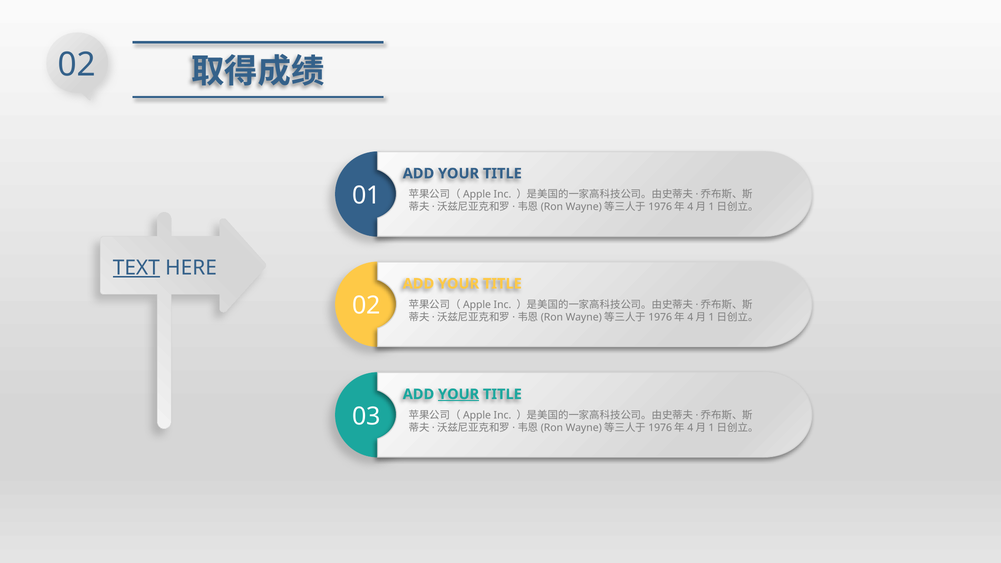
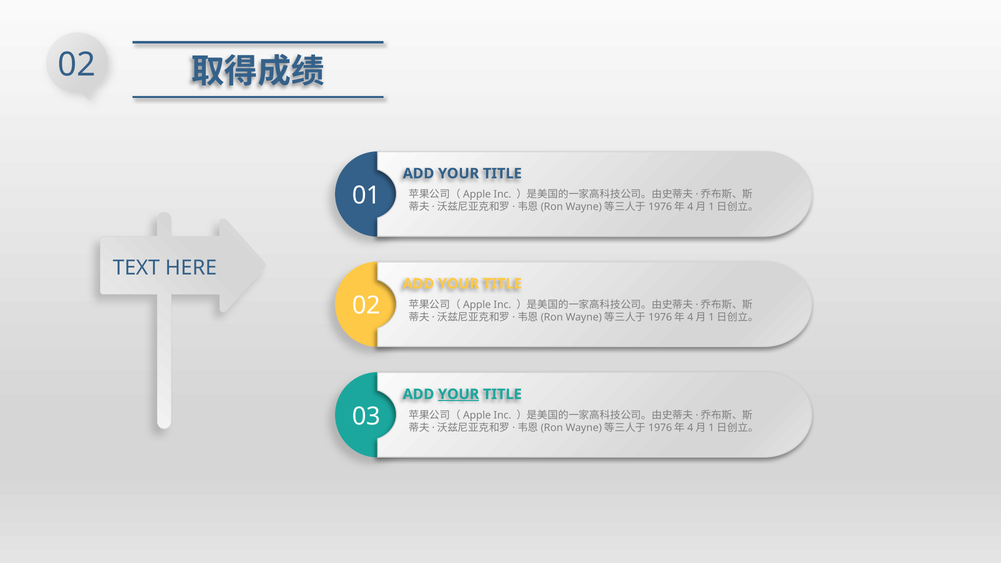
TEXT underline: present -> none (136, 268)
